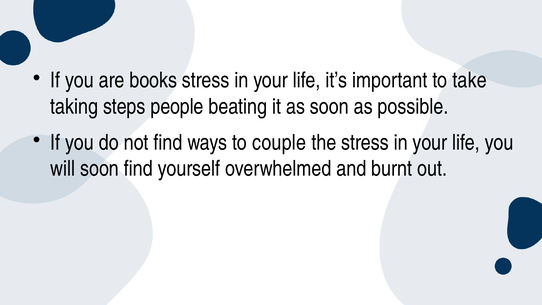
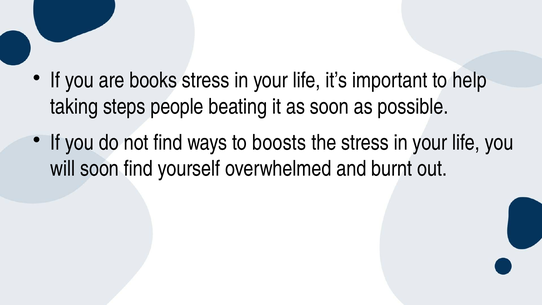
take: take -> help (470, 80)
couple: couple -> boosts (279, 142)
